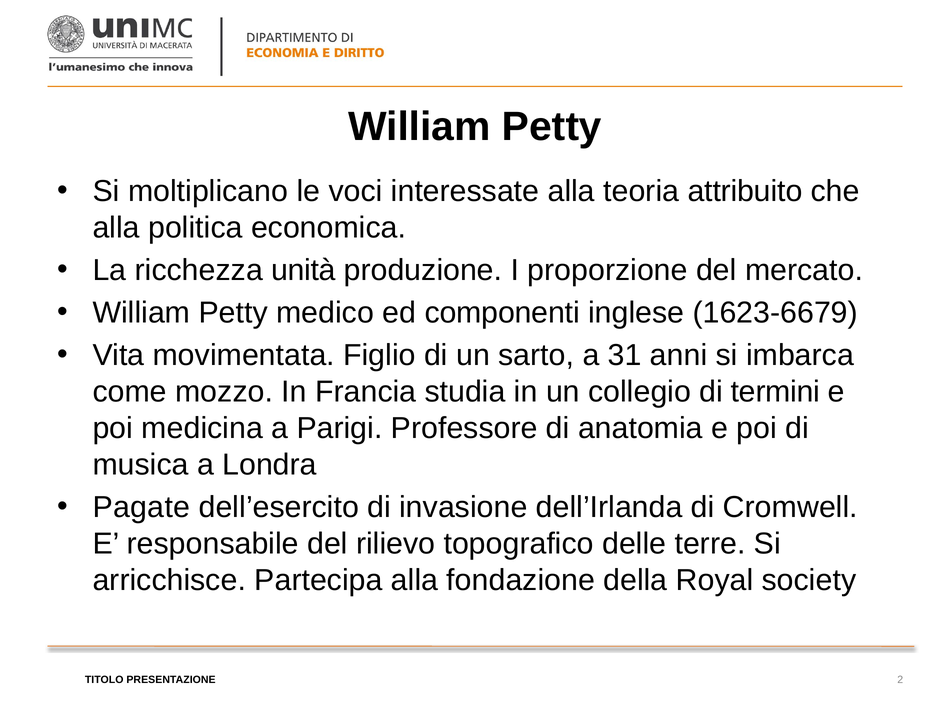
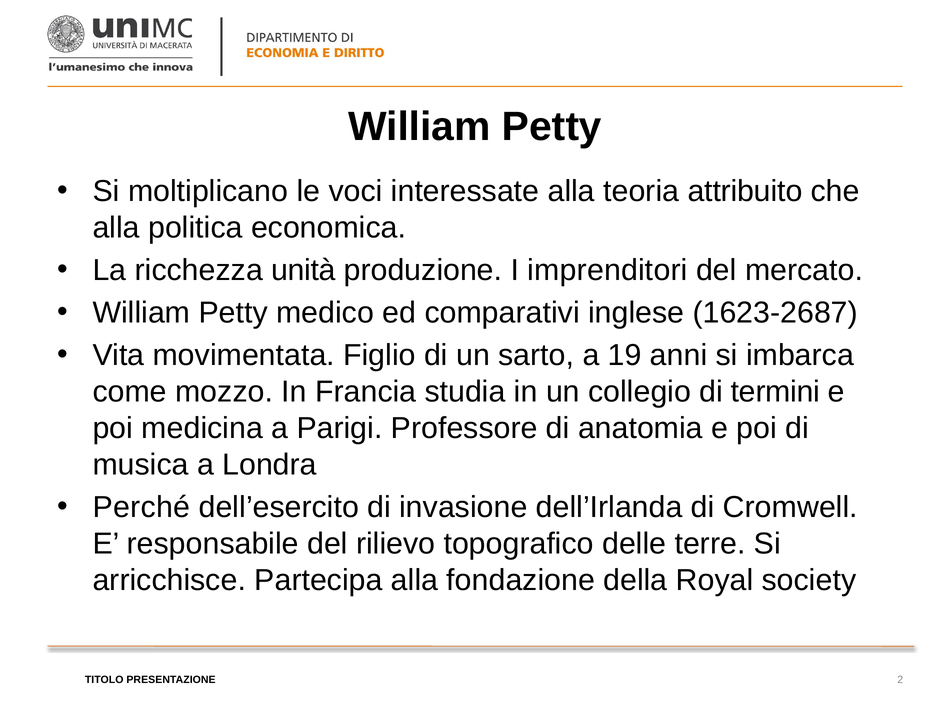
proporzione: proporzione -> imprenditori (608, 270)
componenti: componenti -> comparativi (502, 313)
1623-6679: 1623-6679 -> 1623-2687 (775, 313)
31: 31 -> 19 (625, 356)
Pagate: Pagate -> Perché (141, 508)
